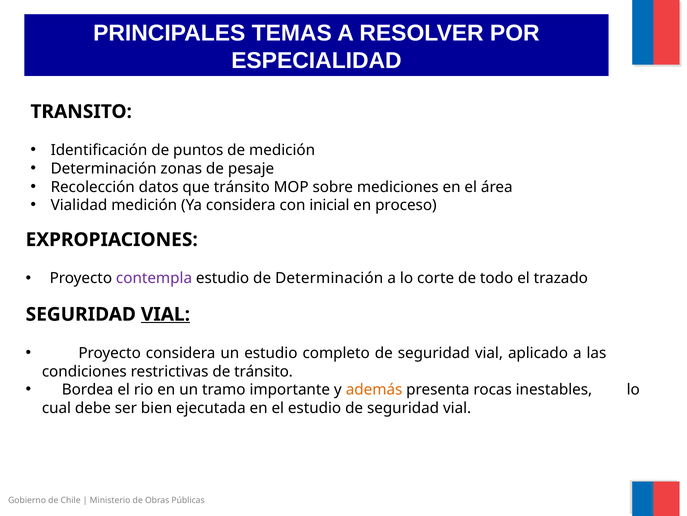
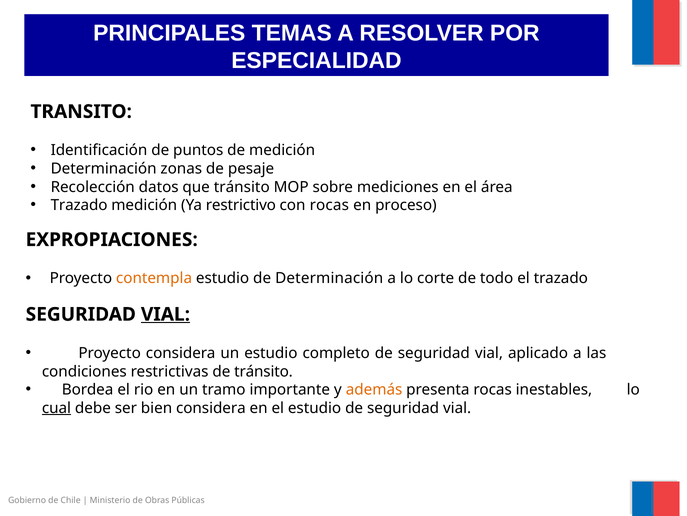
Vialidad: Vialidad -> Trazado (79, 205)
Ya considera: considera -> restrictivo (241, 205)
con inicial: inicial -> rocas (329, 205)
contempla colour: purple -> orange (154, 278)
cual underline: none -> present (56, 408)
bien ejecutada: ejecutada -> considera (211, 408)
